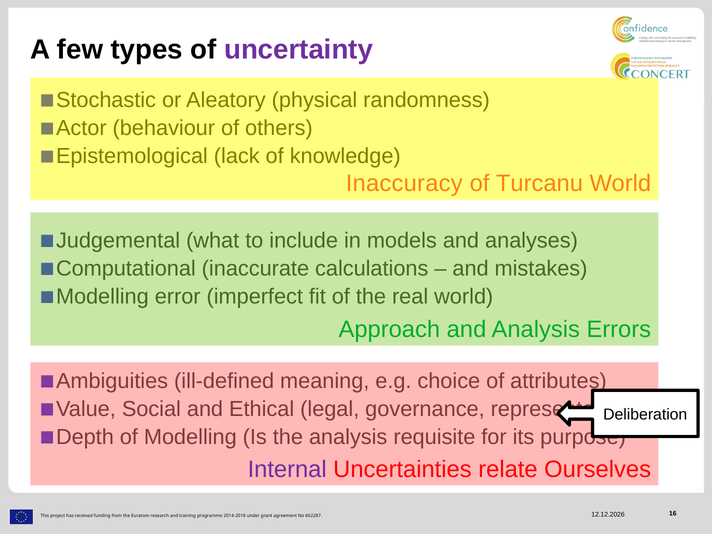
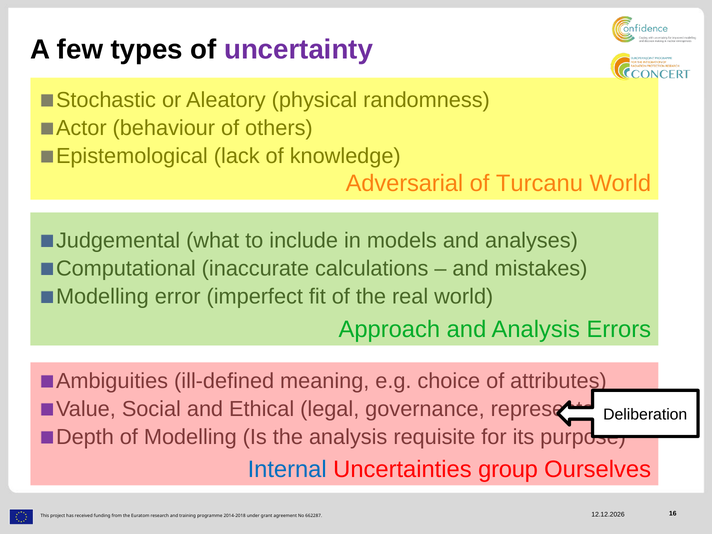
Inaccuracy: Inaccuracy -> Adversarial (404, 184)
Internal colour: purple -> blue (287, 469)
relate: relate -> group (508, 469)
